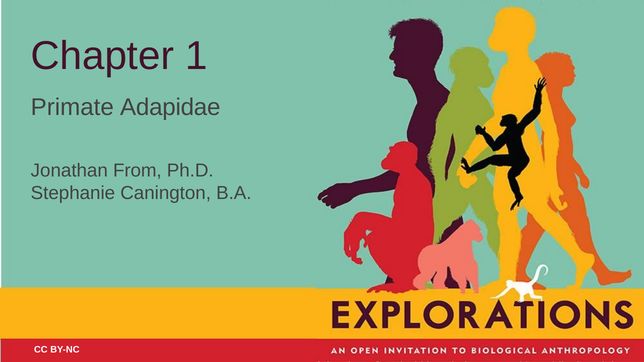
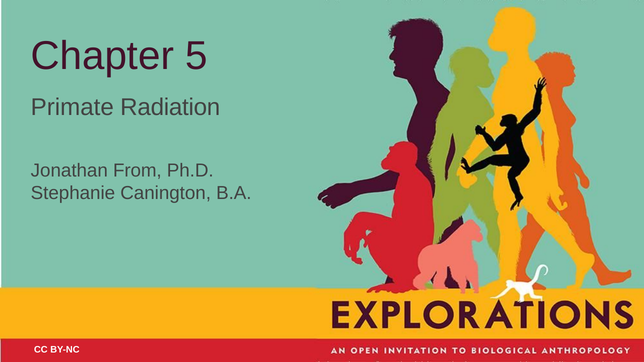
1: 1 -> 5 (196, 56)
Adapidae: Adapidae -> Radiation (170, 107)
